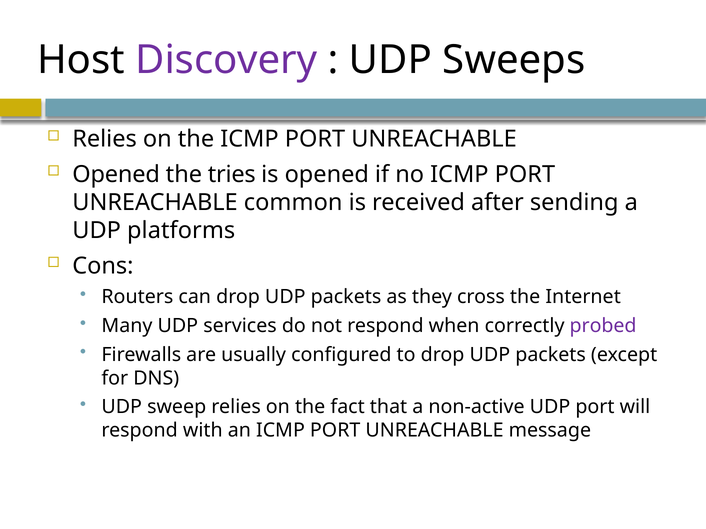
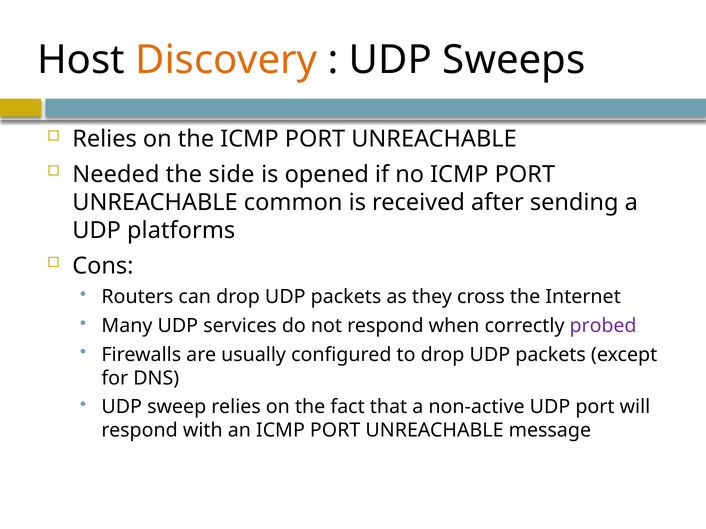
Discovery colour: purple -> orange (226, 60)
Opened: Opened -> Needed (116, 174)
tries: tries -> side (232, 174)
